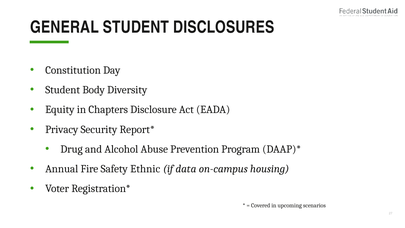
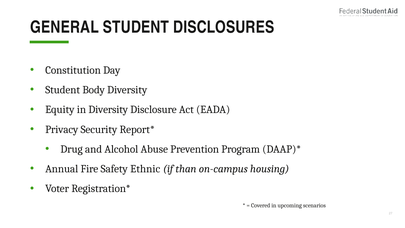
in Chapters: Chapters -> Diversity (108, 110)
data: data -> than (186, 169)
